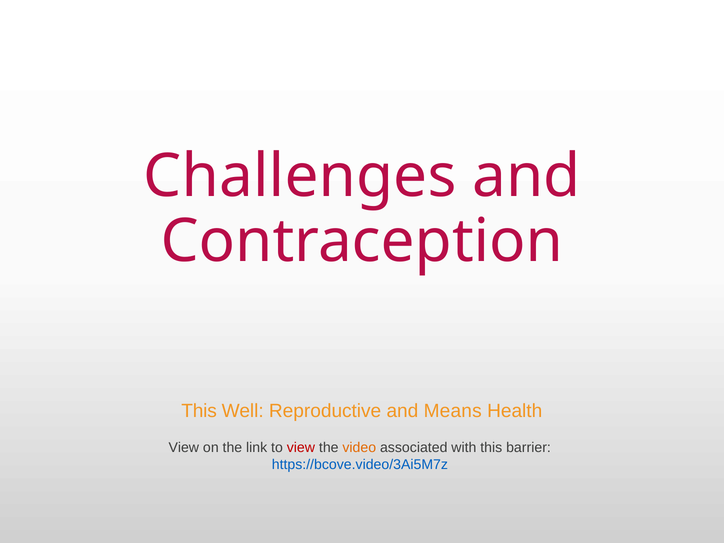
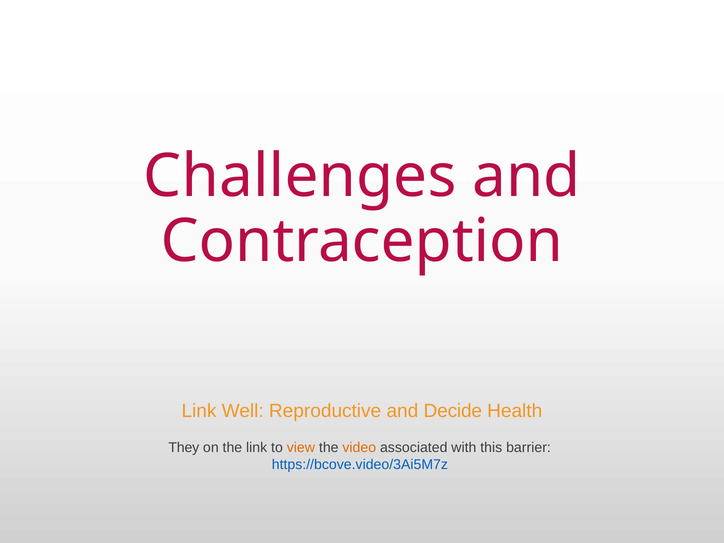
This: This -> Link (199, 411)
Means: Means -> Decide (453, 411)
View: View -> They (184, 448)
view colour: red -> orange (301, 448)
